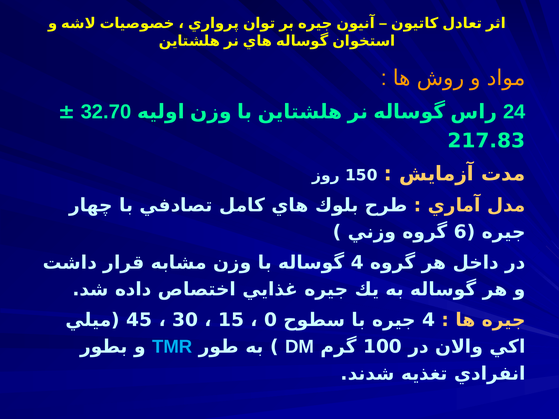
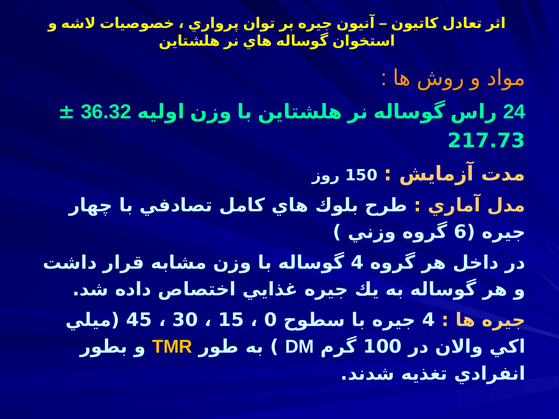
32.70: 32.70 -> 36.32 (106, 112)
217.83: 217.83 -> 217.73 (486, 141)
TMR colour: light blue -> yellow (172, 347)
